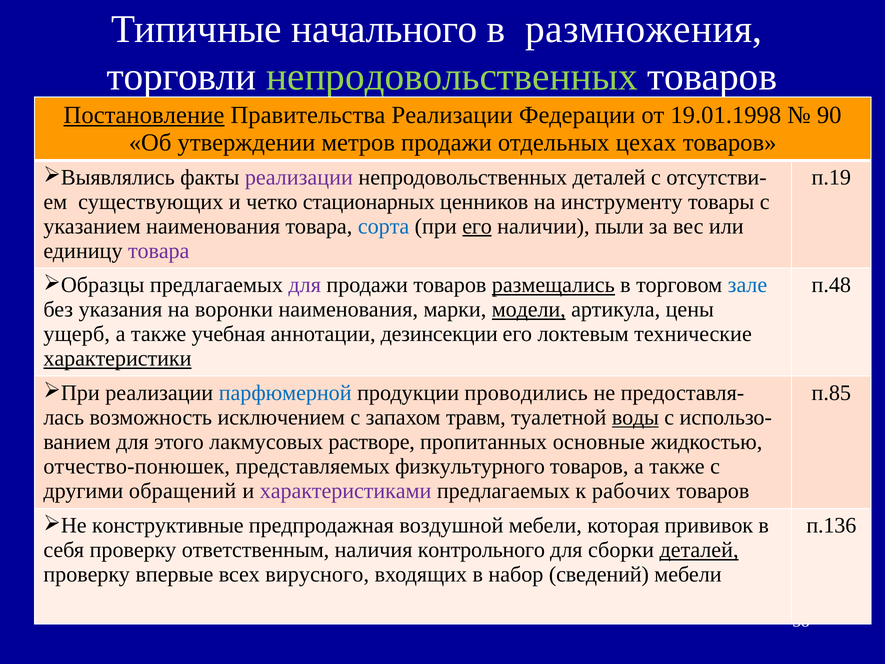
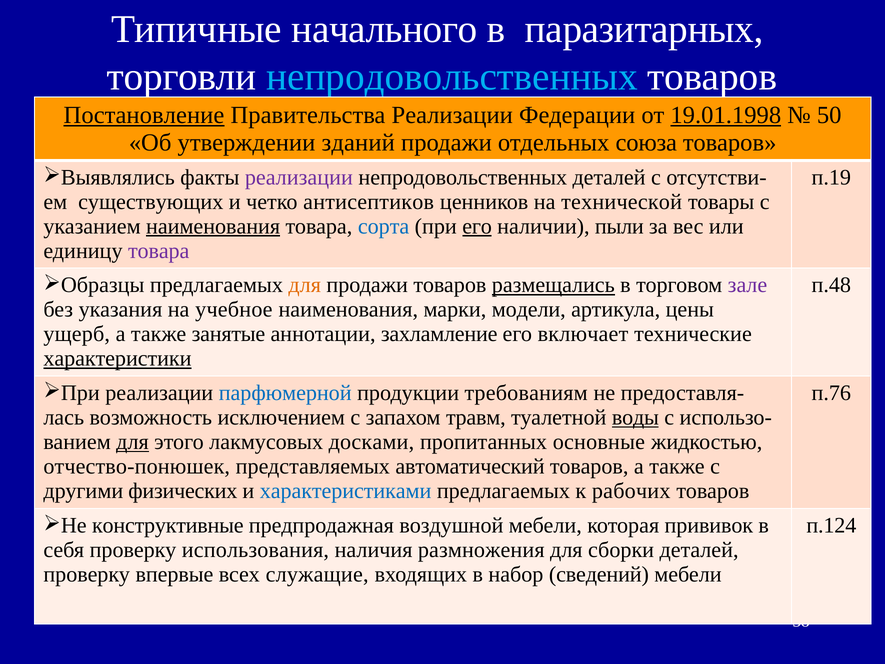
размножения: размножения -> паразитарных (644, 29)
непродовольственных colour: light green -> light blue (452, 76)
19.01.1998 underline: none -> present (726, 115)
90: 90 -> 50 (829, 115)
метров: метров -> зданий (358, 142)
цехах: цехах -> союза (646, 142)
стационарных: стационарных -> антисептиков (369, 202)
инструменту: инструменту -> технической (622, 202)
наименования underline: none -> present (213, 226)
для colour: purple -> orange (305, 285)
зале colour: blue -> purple (747, 285)
воронки: воронки -> учебное (234, 309)
модели underline: present -> none (529, 309)
учебная: учебная -> занятые (228, 334)
дезинсекции: дезинсекции -> захламление (439, 334)
локтевым: локтевым -> включает (583, 334)
проводились: проводились -> требованиям (526, 393)
п.85: п.85 -> п.76 (831, 393)
для underline: none -> present (132, 442)
растворе: растворе -> досками (371, 442)
физкультурного: физкультурного -> автоматический (470, 466)
обращений: обращений -> физических (183, 491)
характеристиками colour: purple -> blue (346, 491)
п.136: п.136 -> п.124 (831, 525)
ответственным: ответственным -> использования (255, 550)
контрольного: контрольного -> размножения (481, 550)
деталей underline: present -> none (699, 550)
вирусного: вирусного -> служащие (317, 574)
